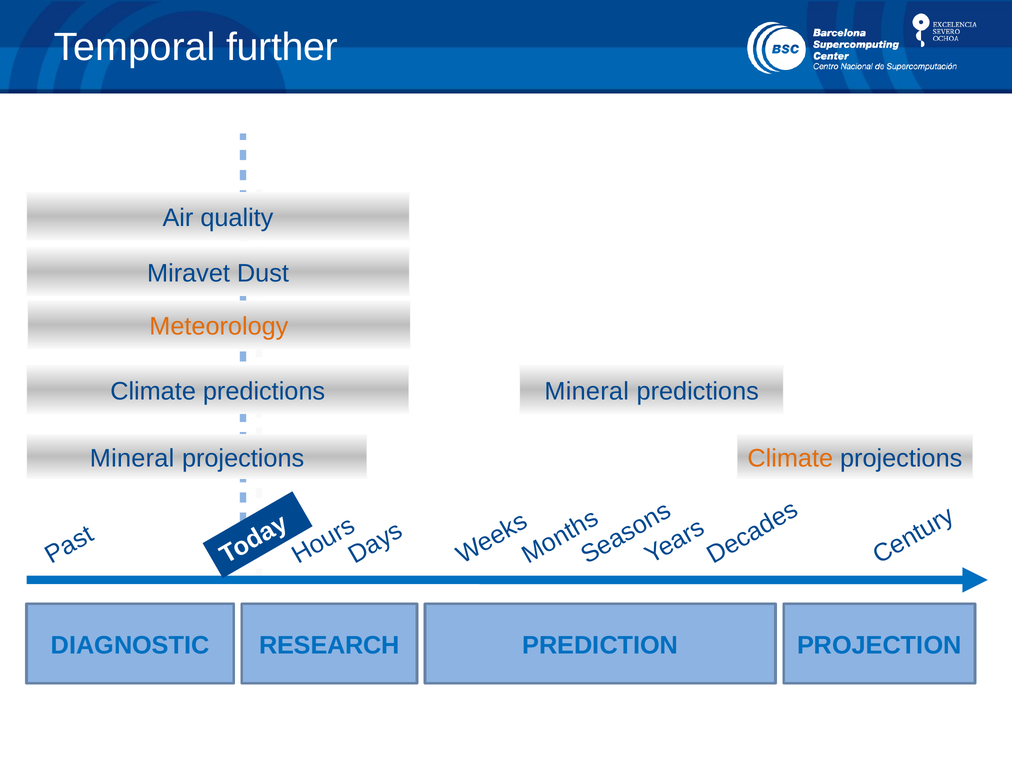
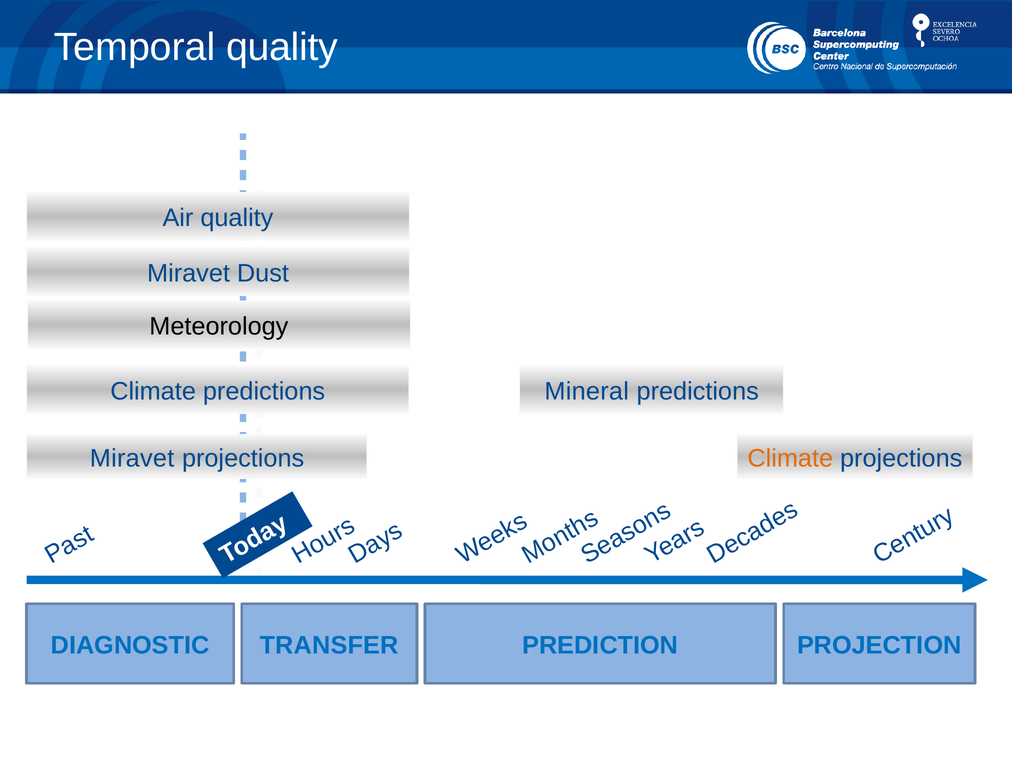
Temporal further: further -> quality (282, 47)
Meteorology colour: orange -> black (219, 326)
Mineral: Mineral -> Miravet (132, 458)
RESEARCH: RESEARCH -> TRANSFER (329, 645)
